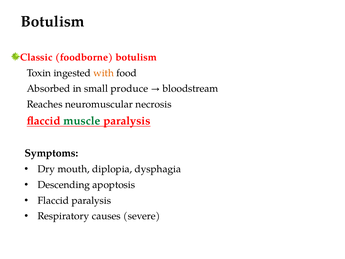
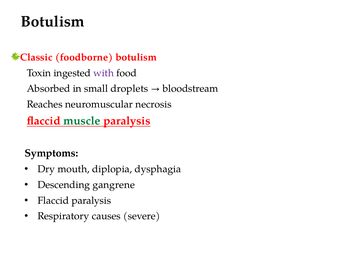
with colour: orange -> purple (104, 73)
produce: produce -> droplets (129, 89)
apoptosis: apoptosis -> gangrene (114, 185)
